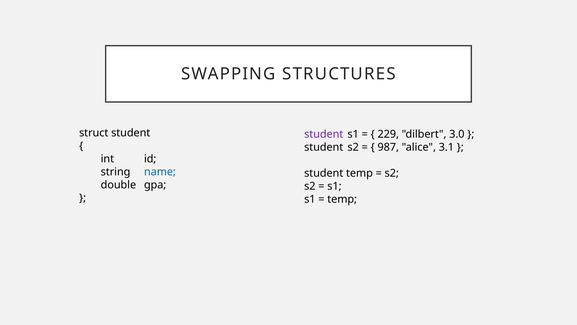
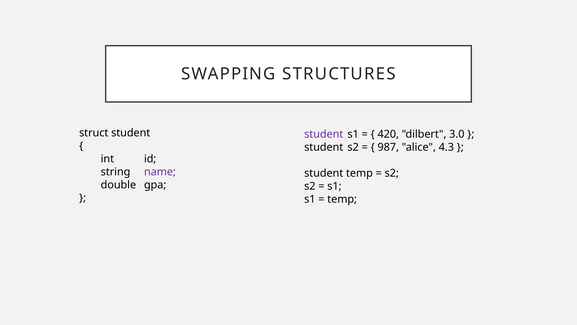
229: 229 -> 420 (388, 134)
3.1: 3.1 -> 4.3 (446, 147)
name colour: blue -> purple (160, 172)
